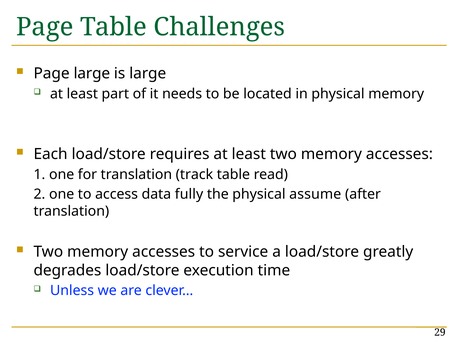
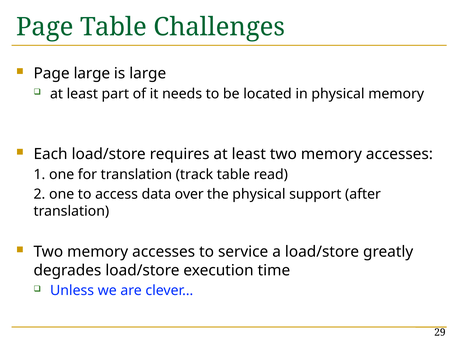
fully: fully -> over (189, 195)
assume: assume -> support (315, 195)
